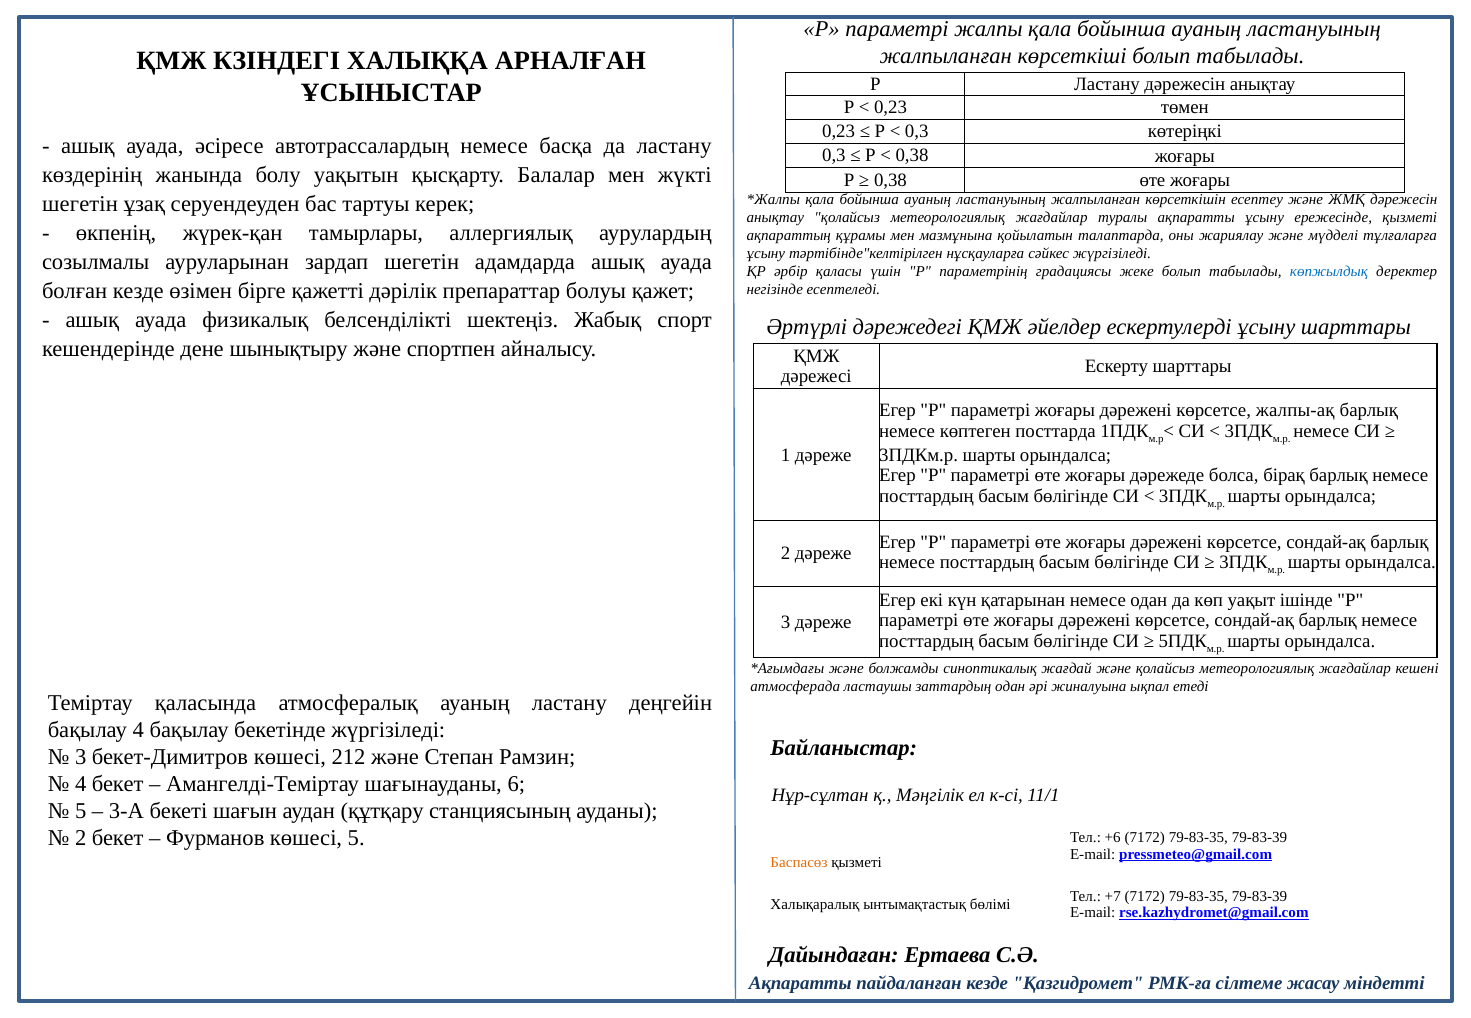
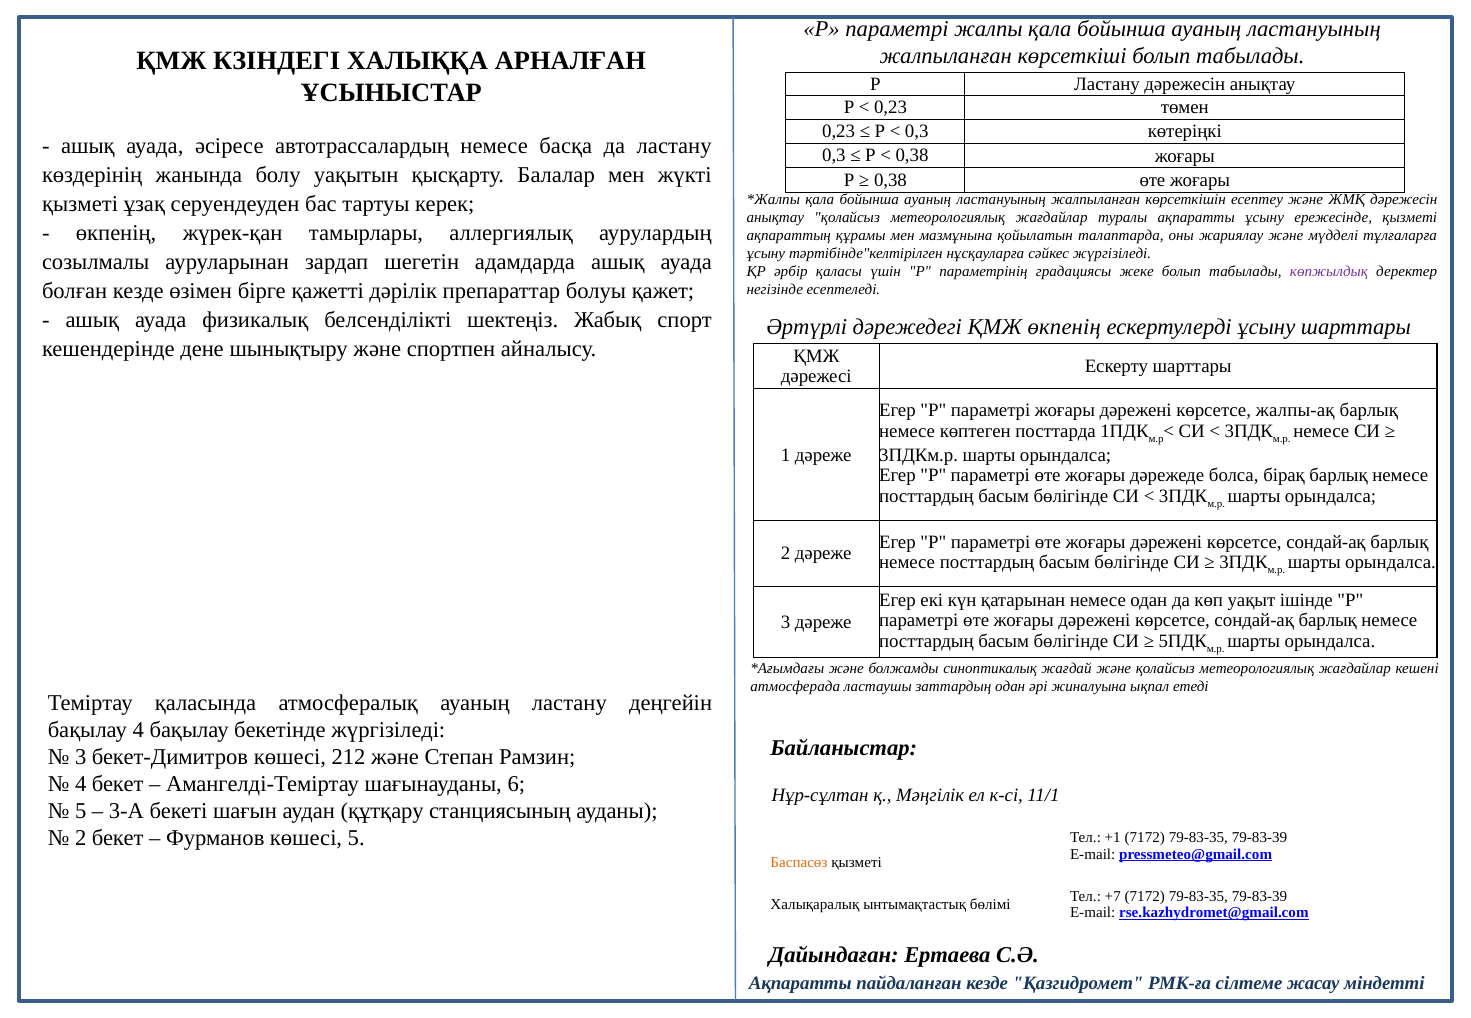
шегетін: шегетін -> қызметі (80, 204)
көпжылдық colour: blue -> purple (1329, 271)
ҚМЖ әйелдер: әйелдер -> өкпенің (1064, 327)
+6: +6 -> +1 (1113, 838)
